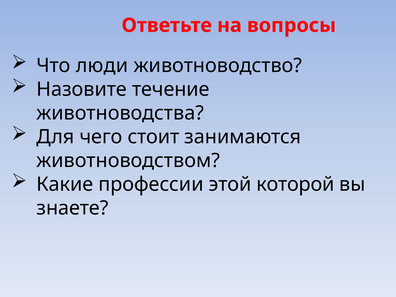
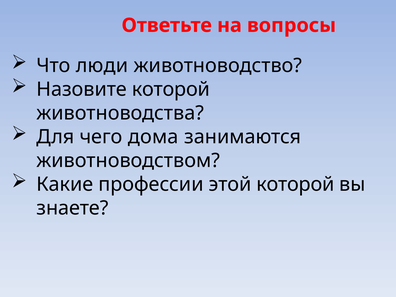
Назовите течение: течение -> которой (171, 89)
стоит: стоит -> дома (153, 137)
